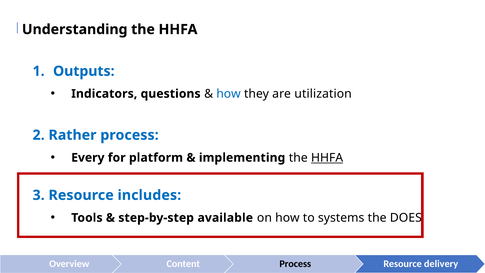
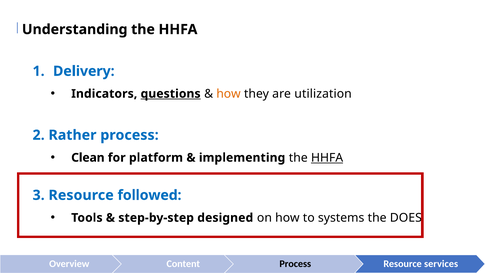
Outputs: Outputs -> Delivery (84, 71)
questions underline: none -> present (171, 94)
how colour: blue -> orange (229, 94)
Every: Every -> Clean (88, 158)
includes: includes -> followed (149, 195)
available: available -> designed (225, 218)
delivery: delivery -> services (441, 264)
